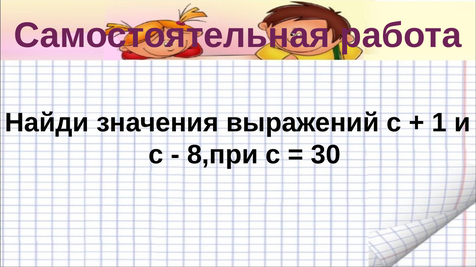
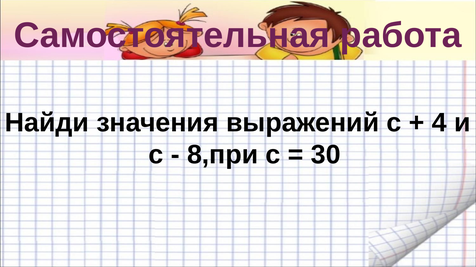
1: 1 -> 4 (439, 123)
